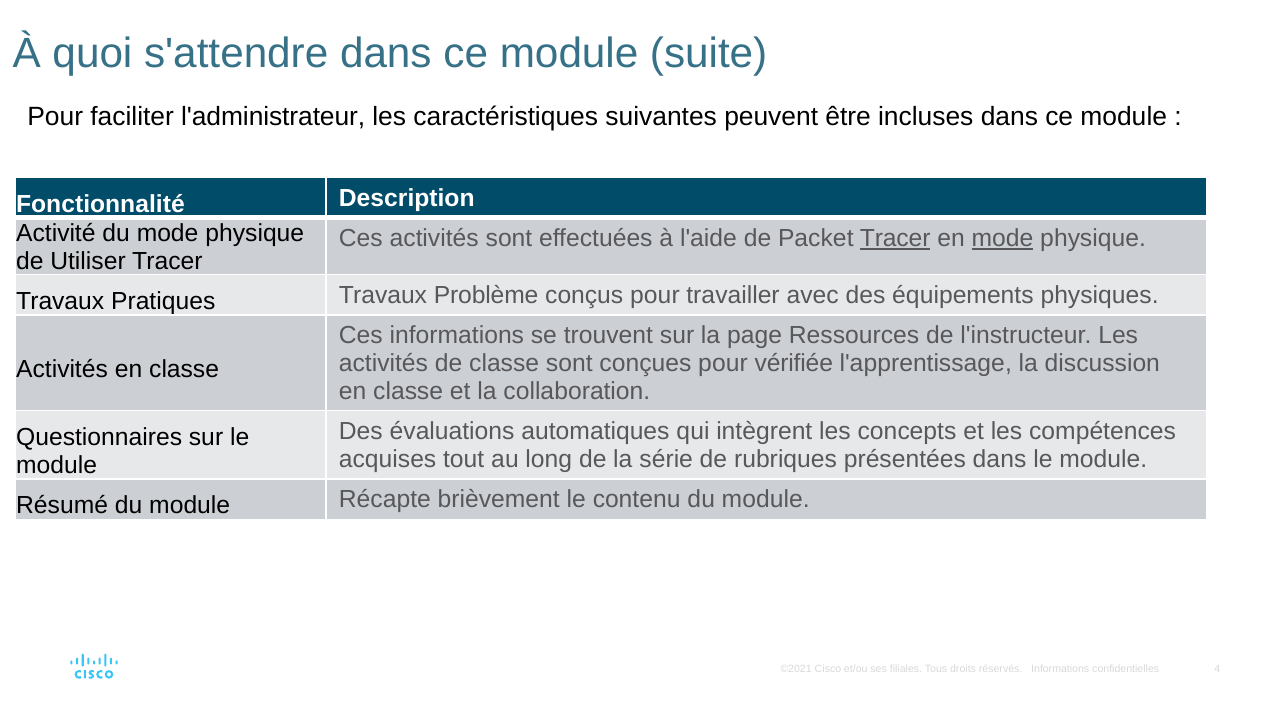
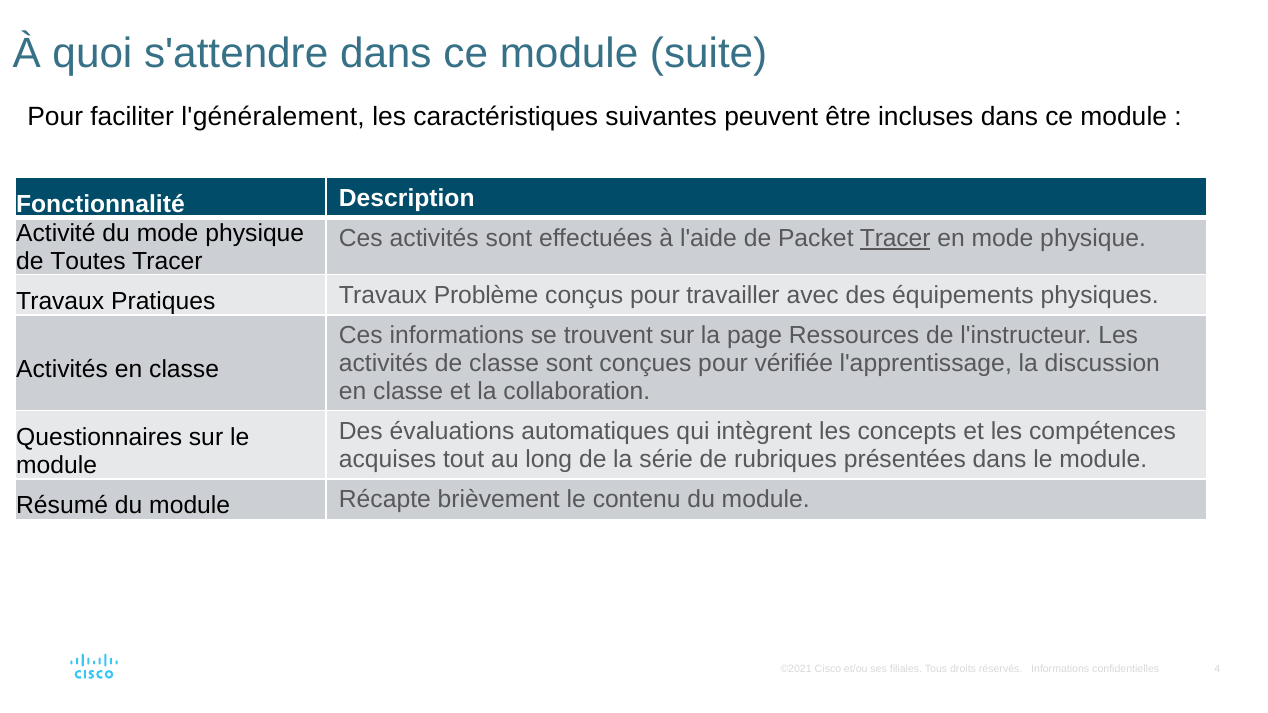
l'administrateur: l'administrateur -> l'généralement (273, 117)
mode underline: present -> none (1002, 238)
Utiliser: Utiliser -> Toutes (88, 261)
